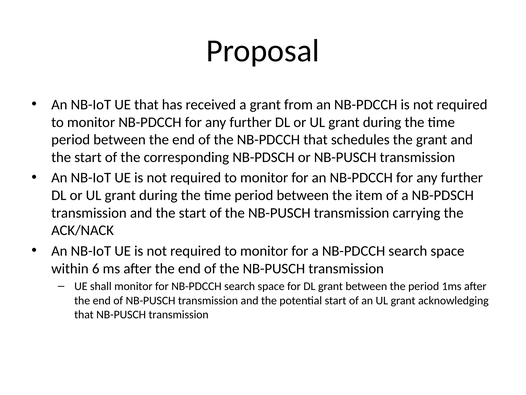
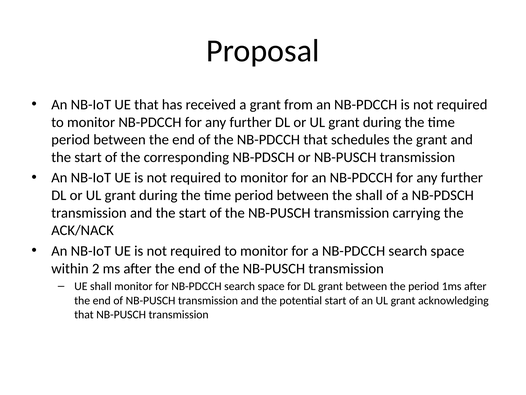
the item: item -> shall (369, 195)
6: 6 -> 2 (96, 268)
